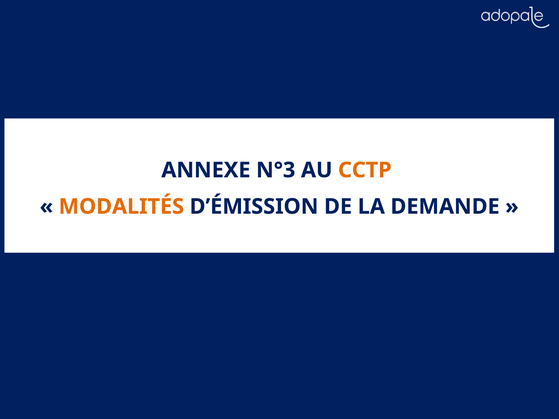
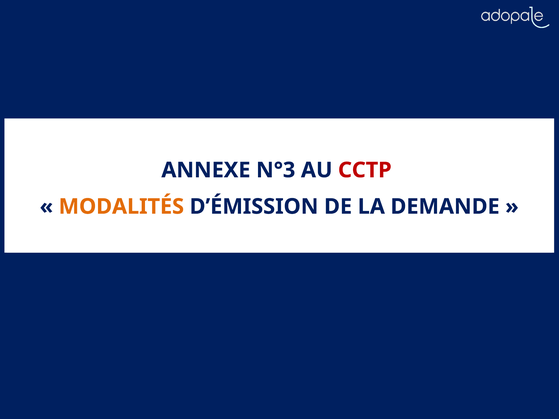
CCTP colour: orange -> red (365, 170)
